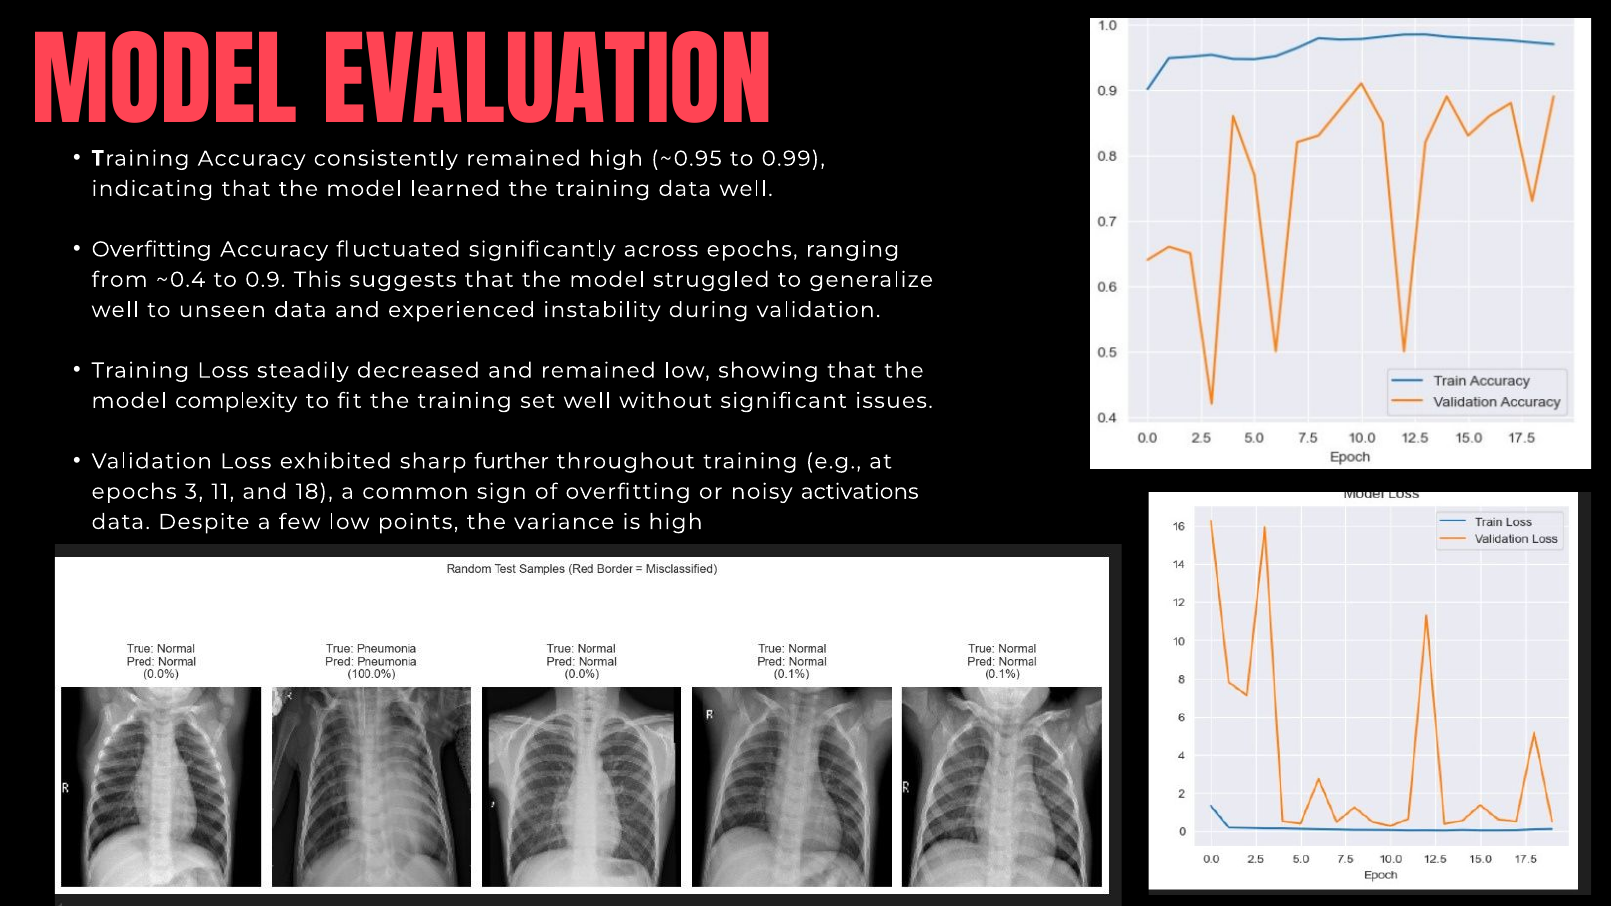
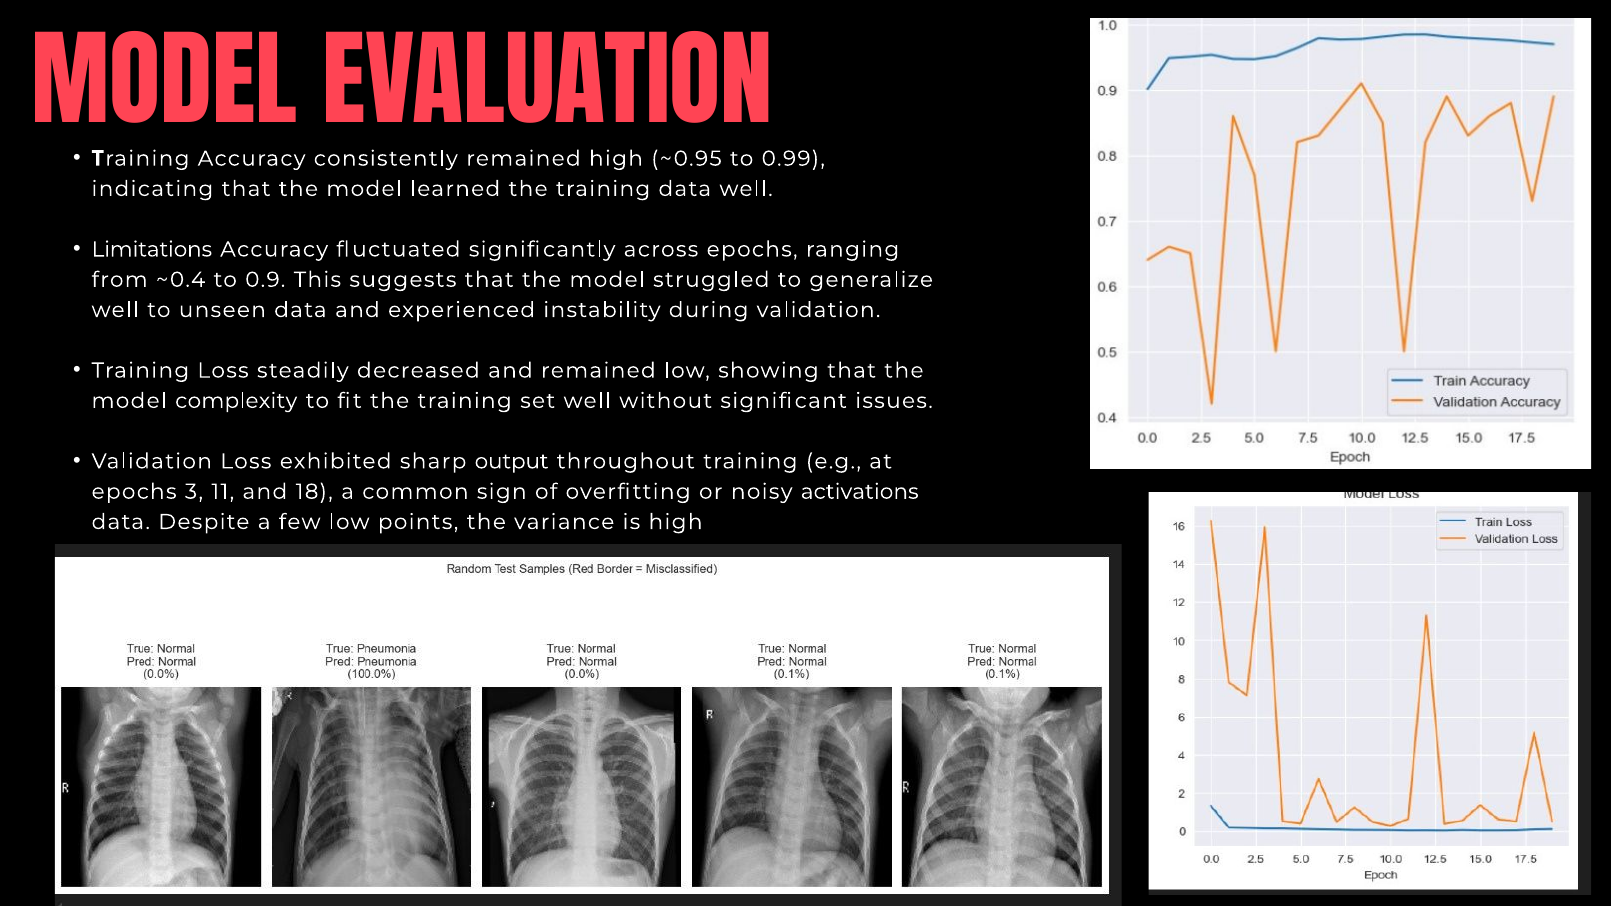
Overfitting: Overfitting -> Limitations (152, 249)
further: further -> output (512, 461)
